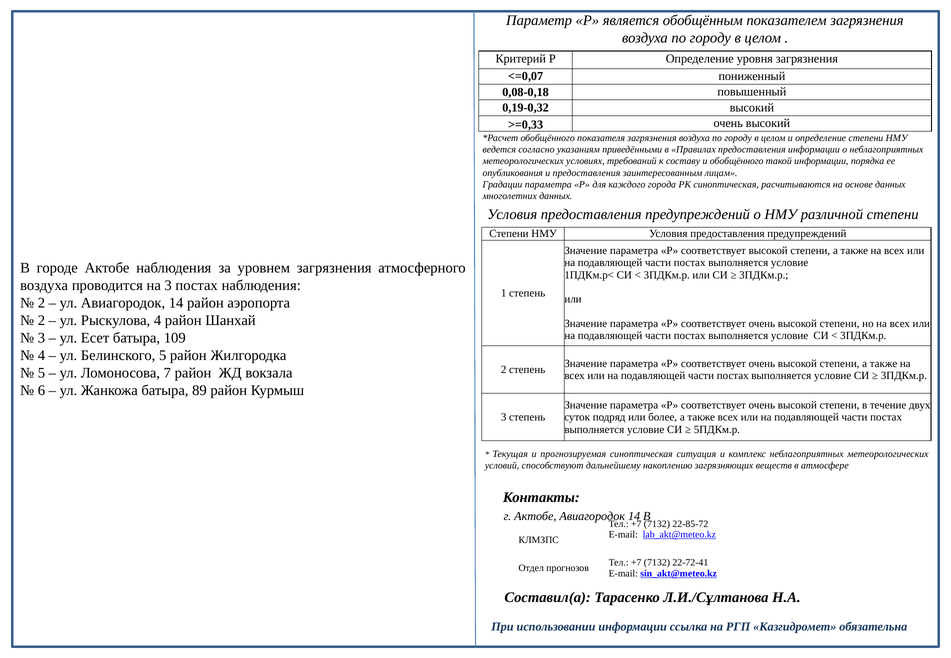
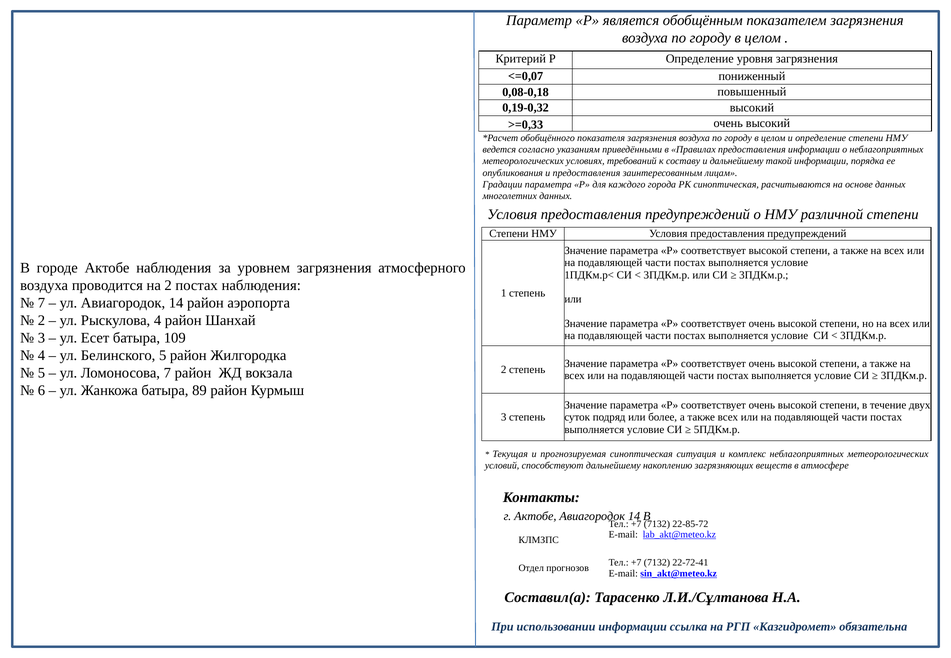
и обобщённого: обобщённого -> дальнейшему (737, 161)
на 3: 3 -> 2 (168, 285)
2: 2 -> 7 (41, 303)
